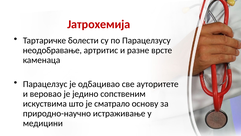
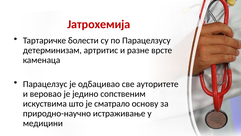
неодобравање: неодобравање -> детерминизам (52, 50)
